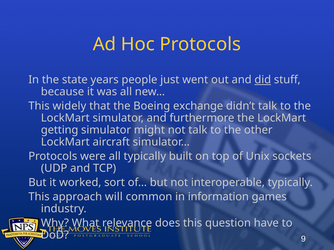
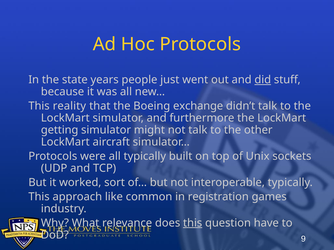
widely: widely -> reality (69, 106)
will: will -> like (114, 197)
information: information -> registration (218, 197)
this underline: none -> present (193, 223)
